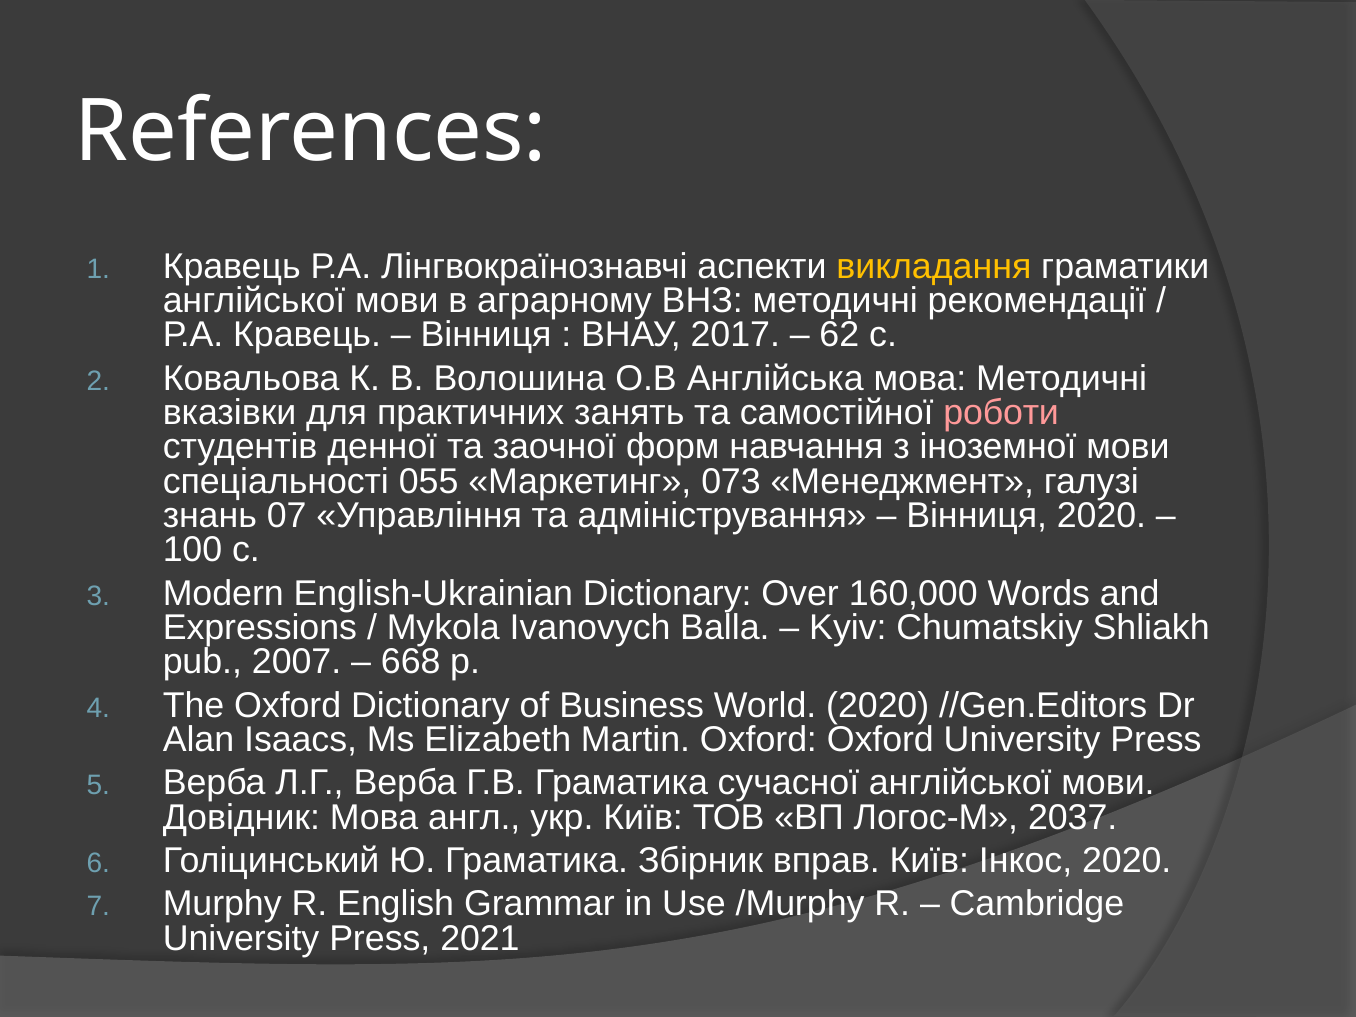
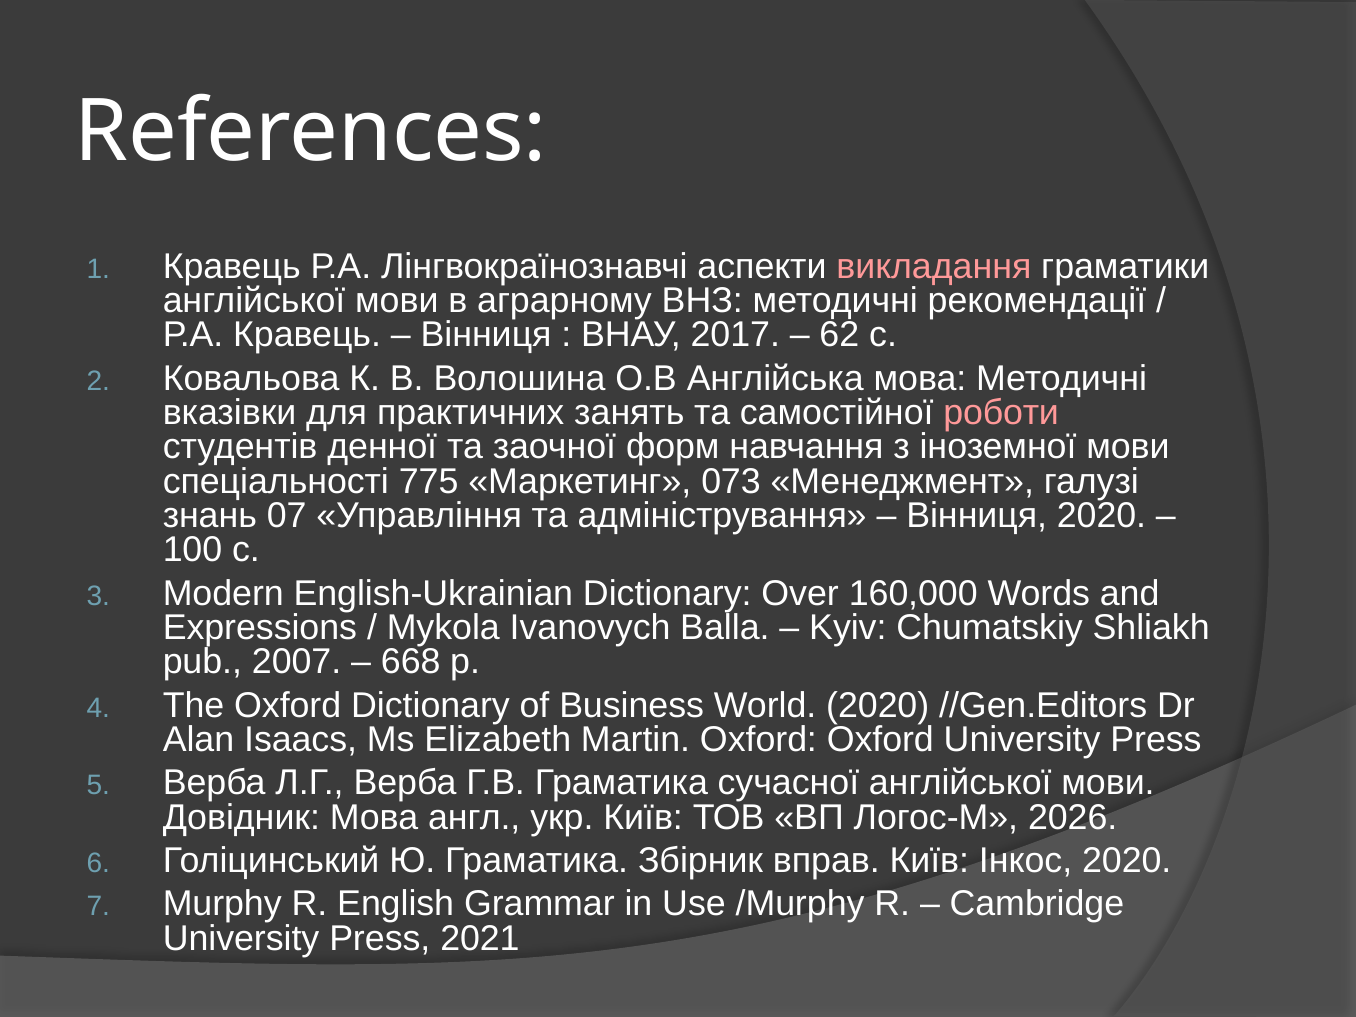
викладання colour: yellow -> pink (934, 266)
055: 055 -> 775 (429, 481)
2037: 2037 -> 2026 (1073, 817)
